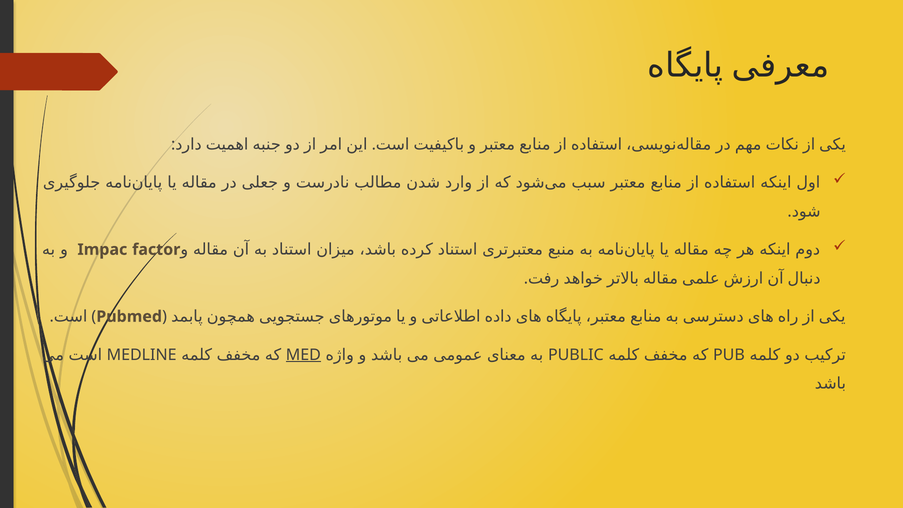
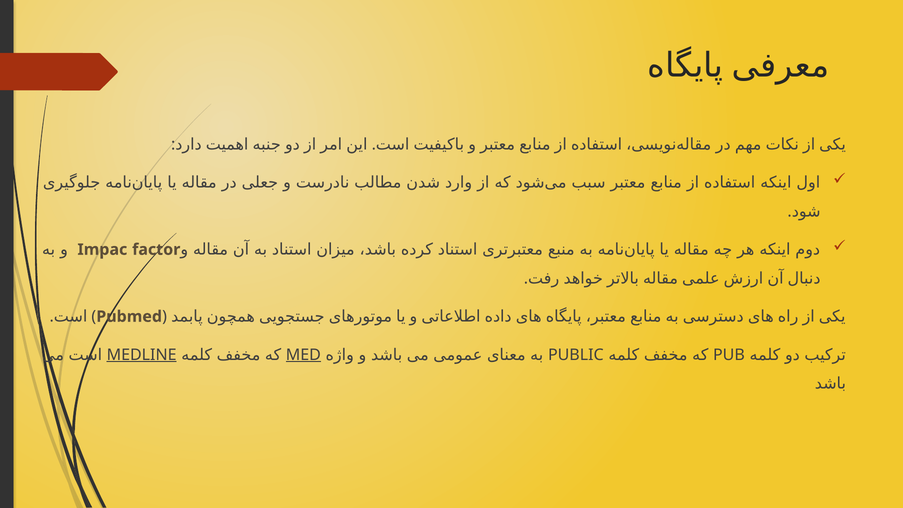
MEDLINE underline: none -> present (142, 355)
